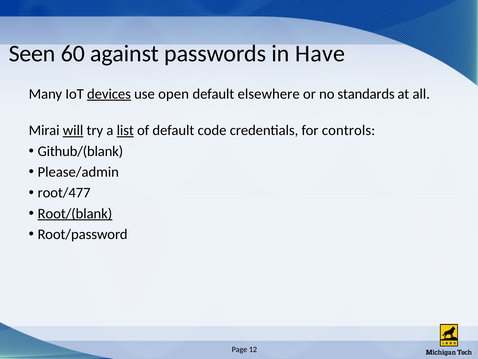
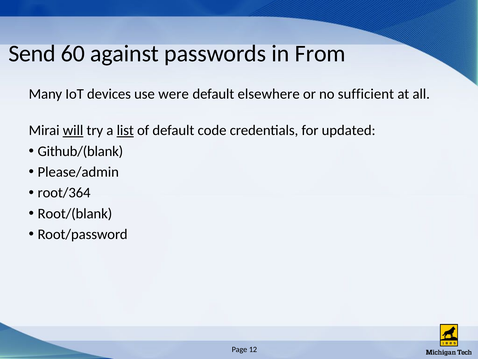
Seen: Seen -> Send (32, 54)
Have: Have -> From (320, 54)
devices underline: present -> none (109, 94)
open: open -> were (174, 94)
standards: standards -> sufficient (366, 94)
controls: controls -> updated (349, 130)
root/477: root/477 -> root/364 (64, 193)
Root/(blank underline: present -> none (75, 213)
